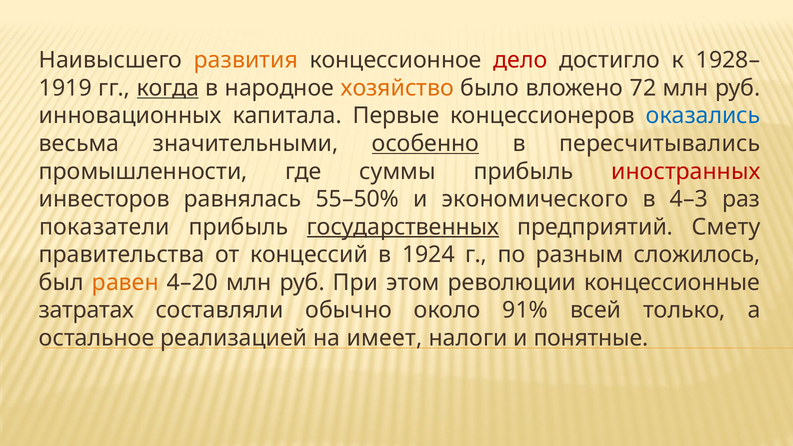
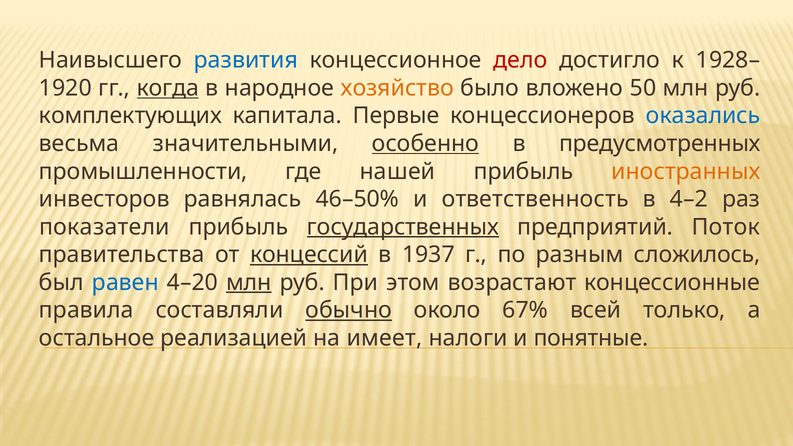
развития colour: orange -> blue (246, 60)
1919: 1919 -> 1920 (65, 88)
72: 72 -> 50 (643, 88)
инновационных: инновационных -> комплектующих (130, 116)
пересчитывались: пересчитывались -> предусмотренных (660, 144)
суммы: суммы -> нашей (397, 171)
иностранных colour: red -> orange (686, 171)
55–50%: 55–50% -> 46–50% (357, 199)
экономического: экономического -> ответственность (535, 199)
4–3: 4–3 -> 4–2 (689, 199)
Смету: Смету -> Поток (726, 227)
концессий underline: none -> present (309, 255)
1924: 1924 -> 1937 (428, 255)
равен colour: orange -> blue (125, 282)
млн underline: none -> present (249, 282)
революции: революции -> возрастают (512, 282)
затратах: затратах -> правила (86, 310)
обычно underline: none -> present (349, 310)
91%: 91% -> 67% (525, 310)
